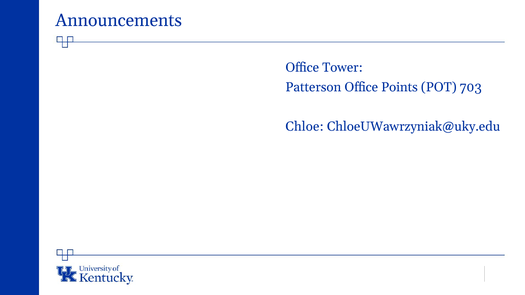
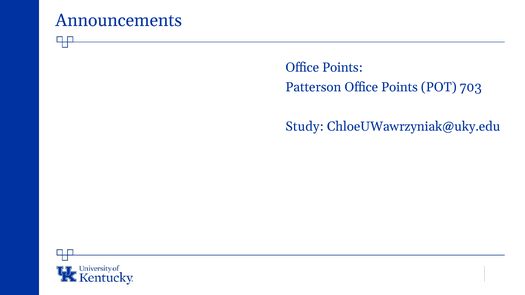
Tower: Tower -> Points (342, 68)
Chloe: Chloe -> Study (305, 127)
